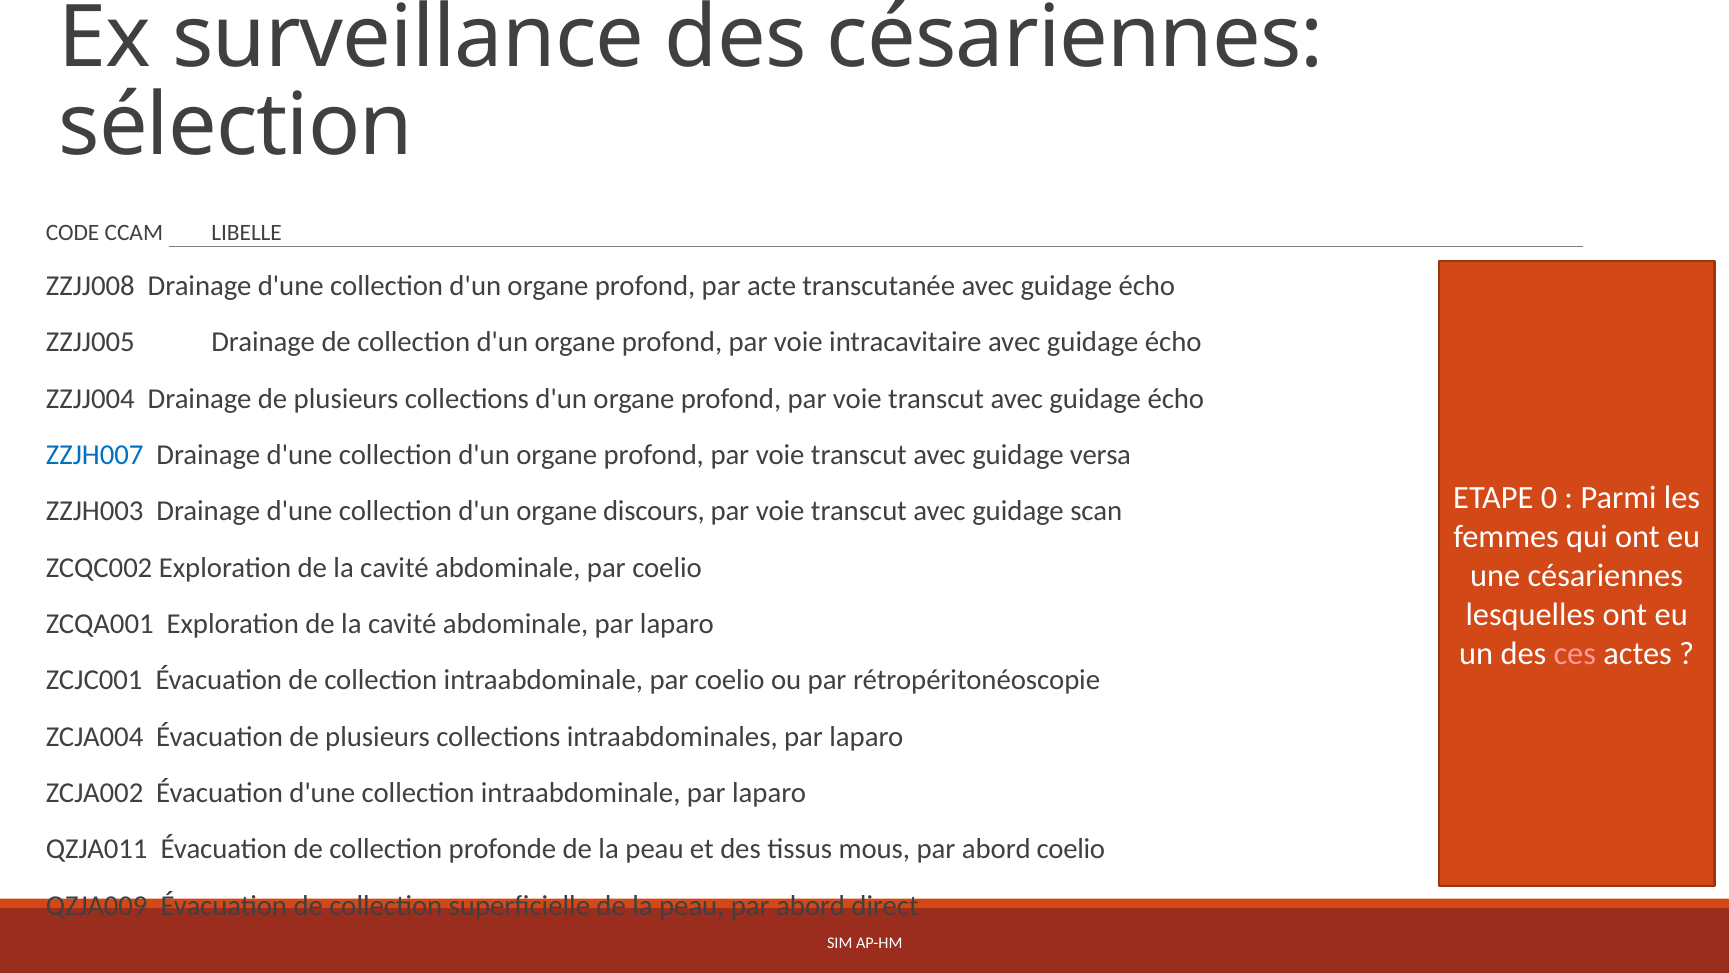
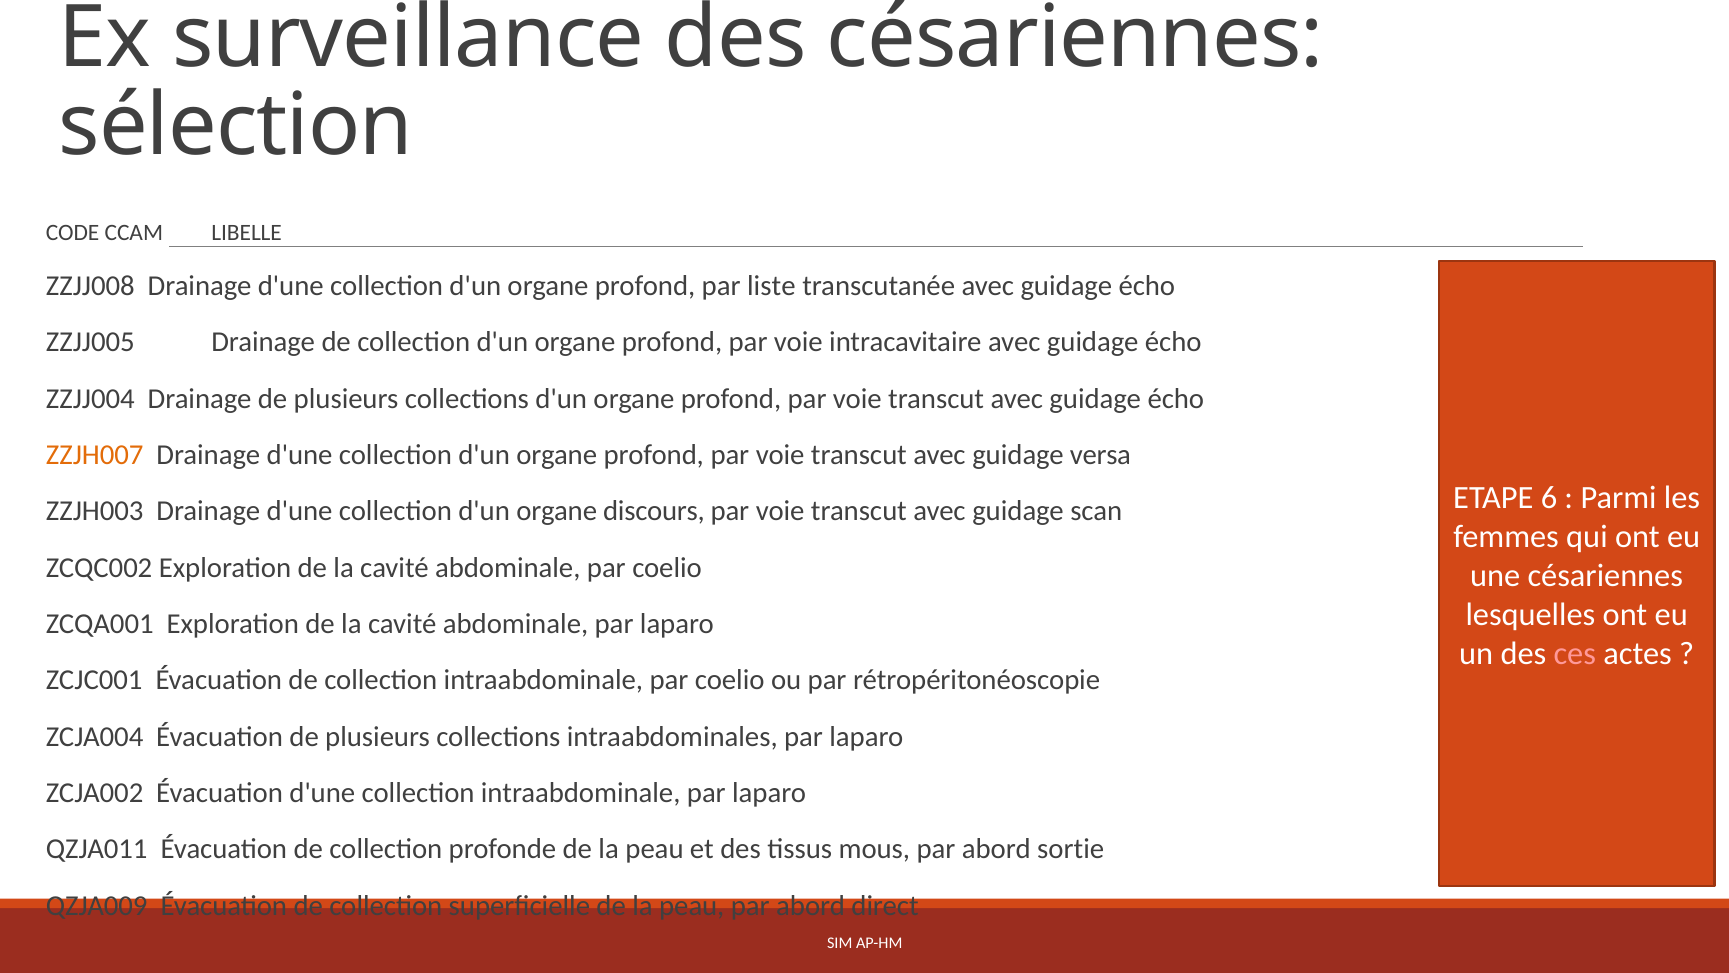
acte: acte -> liste (771, 286)
ZZJH007 colour: blue -> orange (95, 455)
0: 0 -> 6 (1549, 498)
abord coelio: coelio -> sortie (1071, 849)
